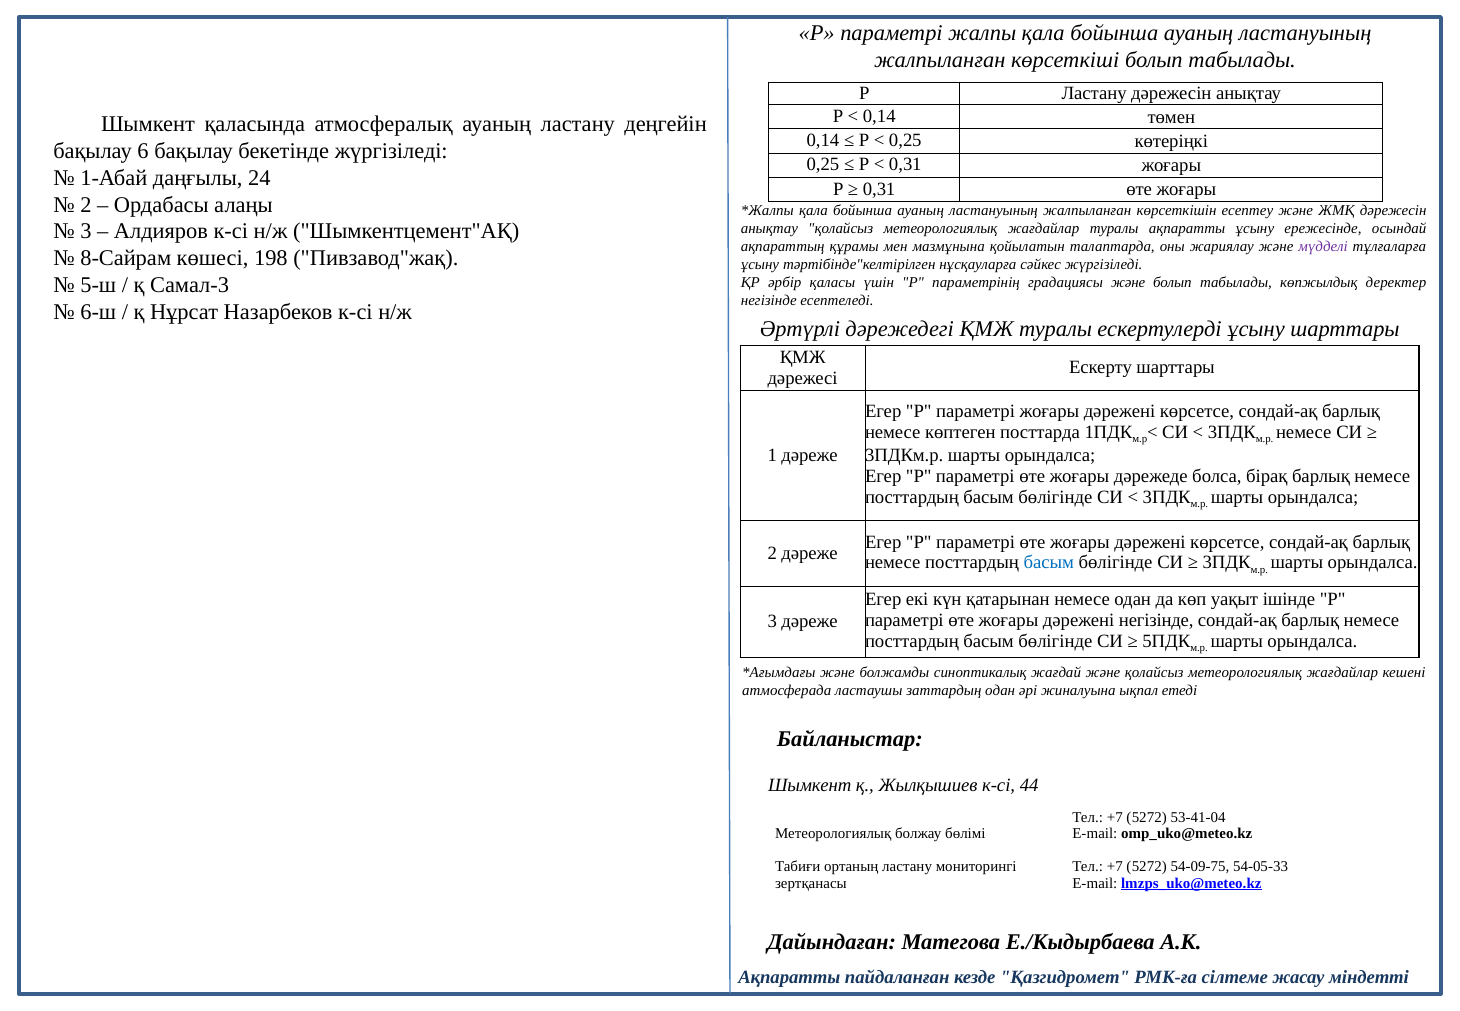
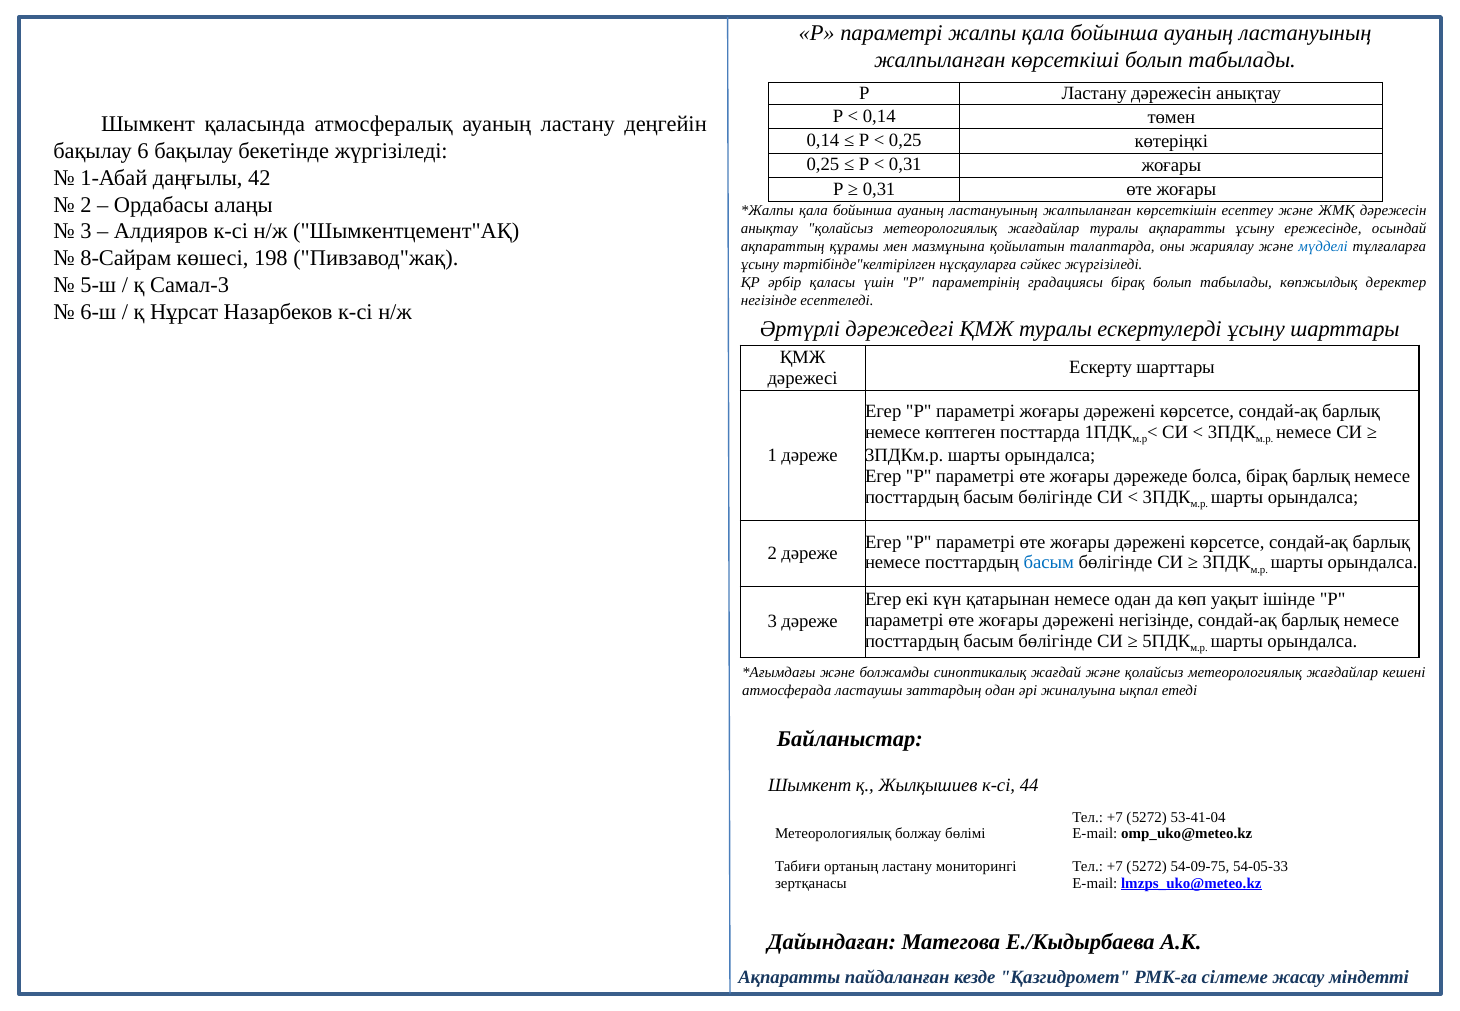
24: 24 -> 42 (259, 178)
мүдделі colour: purple -> blue (1323, 247)
градациясы және: және -> бірақ (1128, 282)
